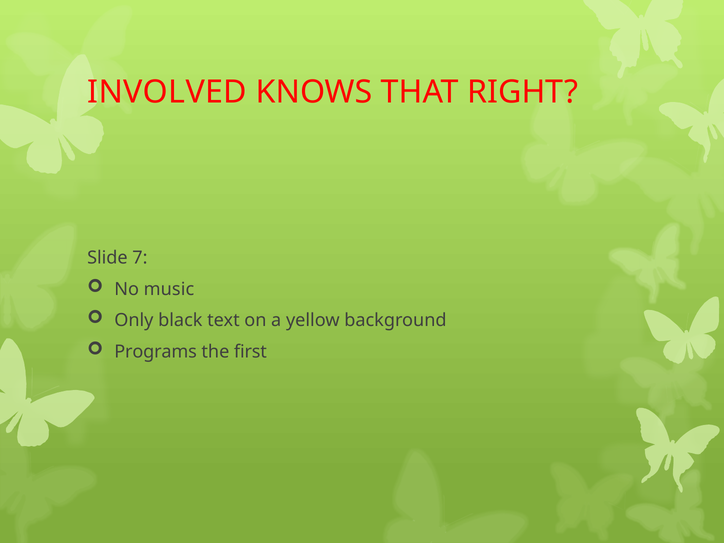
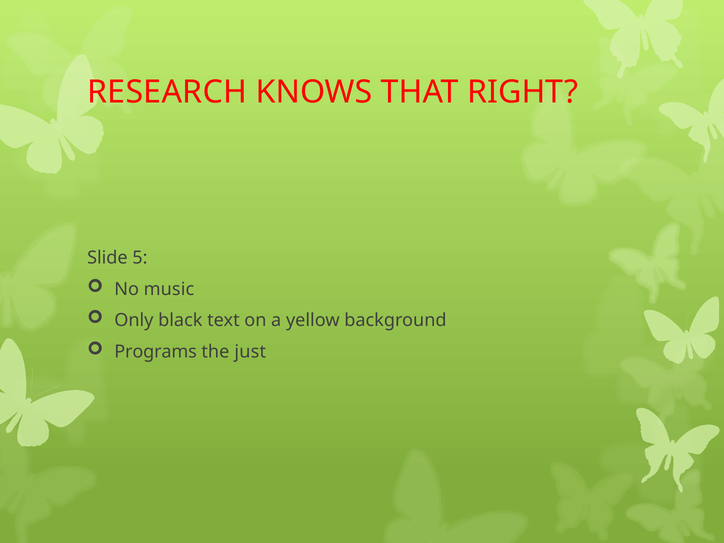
INVOLVED: INVOLVED -> RESEARCH (167, 92)
7: 7 -> 5 (140, 258)
first: first -> just (250, 352)
